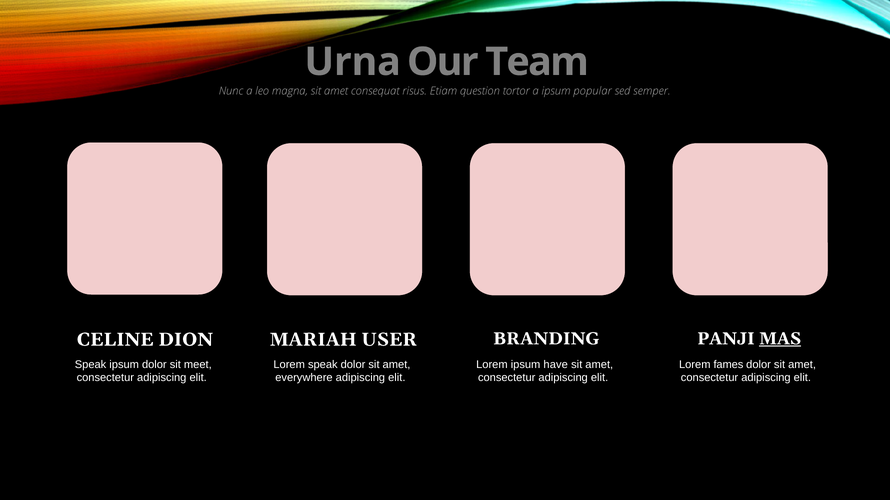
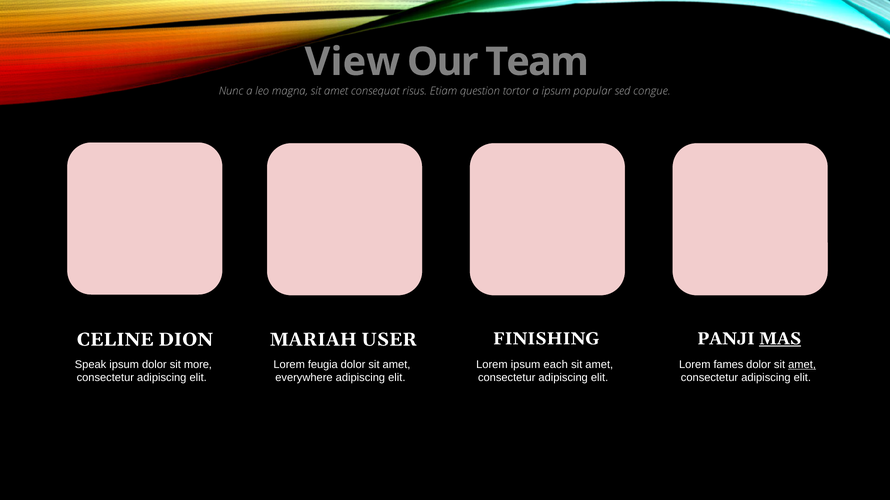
Urna: Urna -> View (352, 62)
semper: semper -> congue (652, 91)
BRANDING: BRANDING -> FINISHING (546, 339)
meet: meet -> more (198, 365)
Lorem speak: speak -> feugia (323, 365)
have: have -> each (556, 365)
amet underline: none -> present (802, 365)
